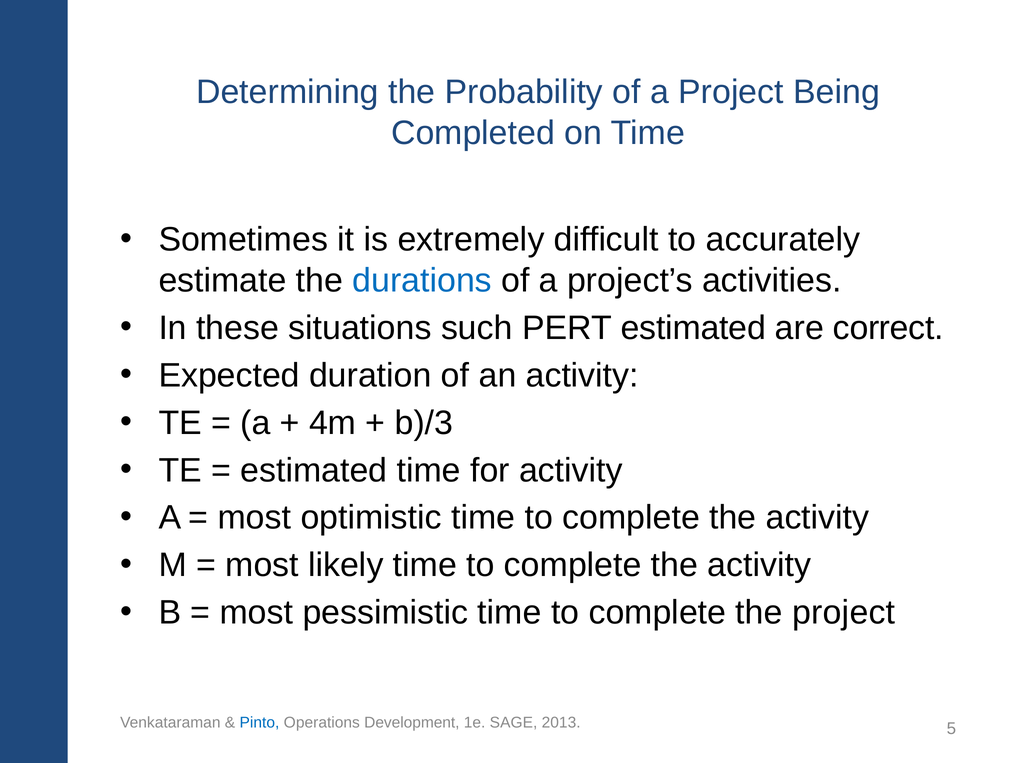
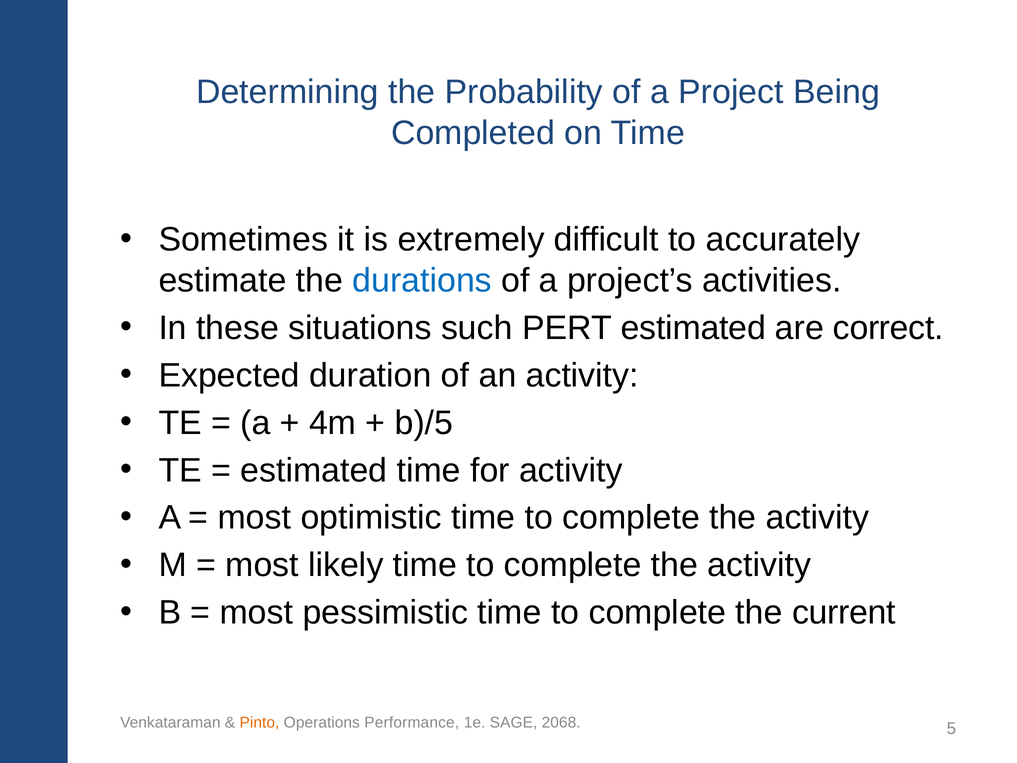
b)/3: b)/3 -> b)/5 (424, 423)
the project: project -> current (844, 613)
Pinto colour: blue -> orange (259, 722)
Development: Development -> Performance (412, 722)
2013: 2013 -> 2068 (561, 722)
